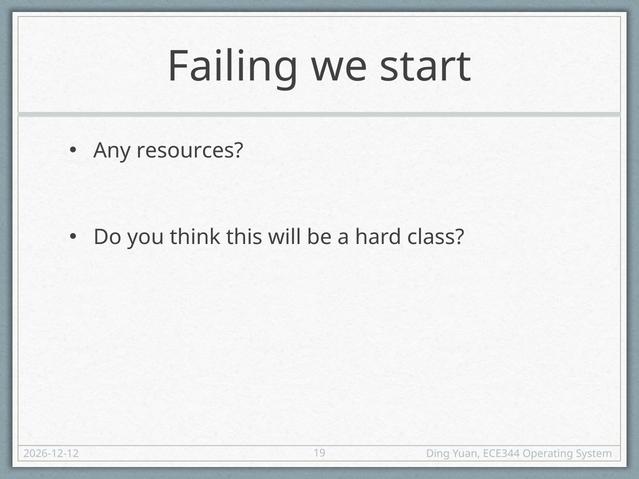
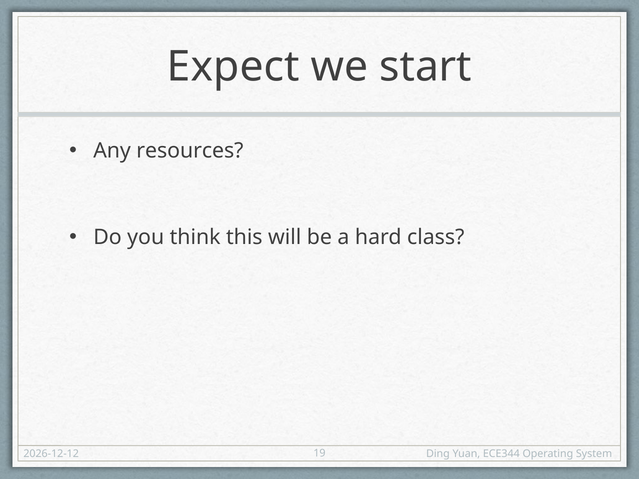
Failing: Failing -> Expect (233, 67)
